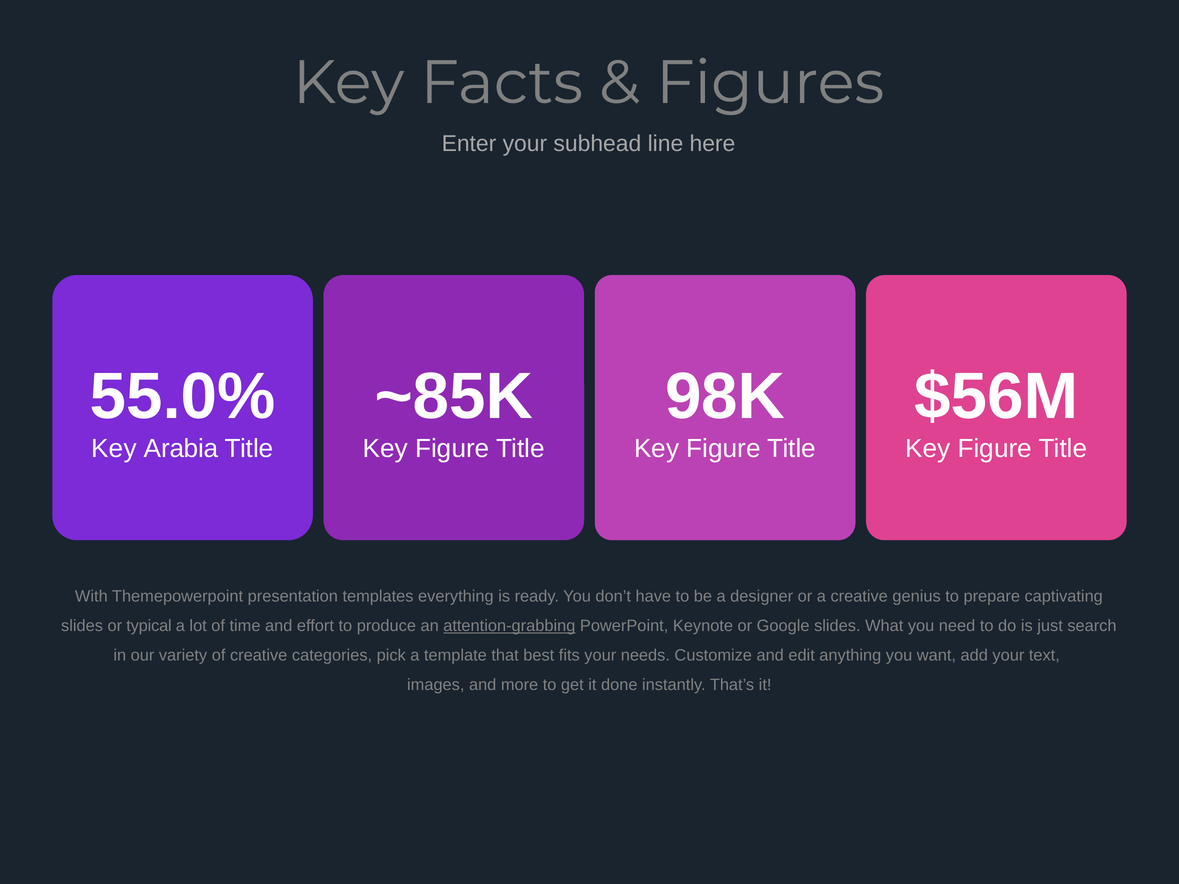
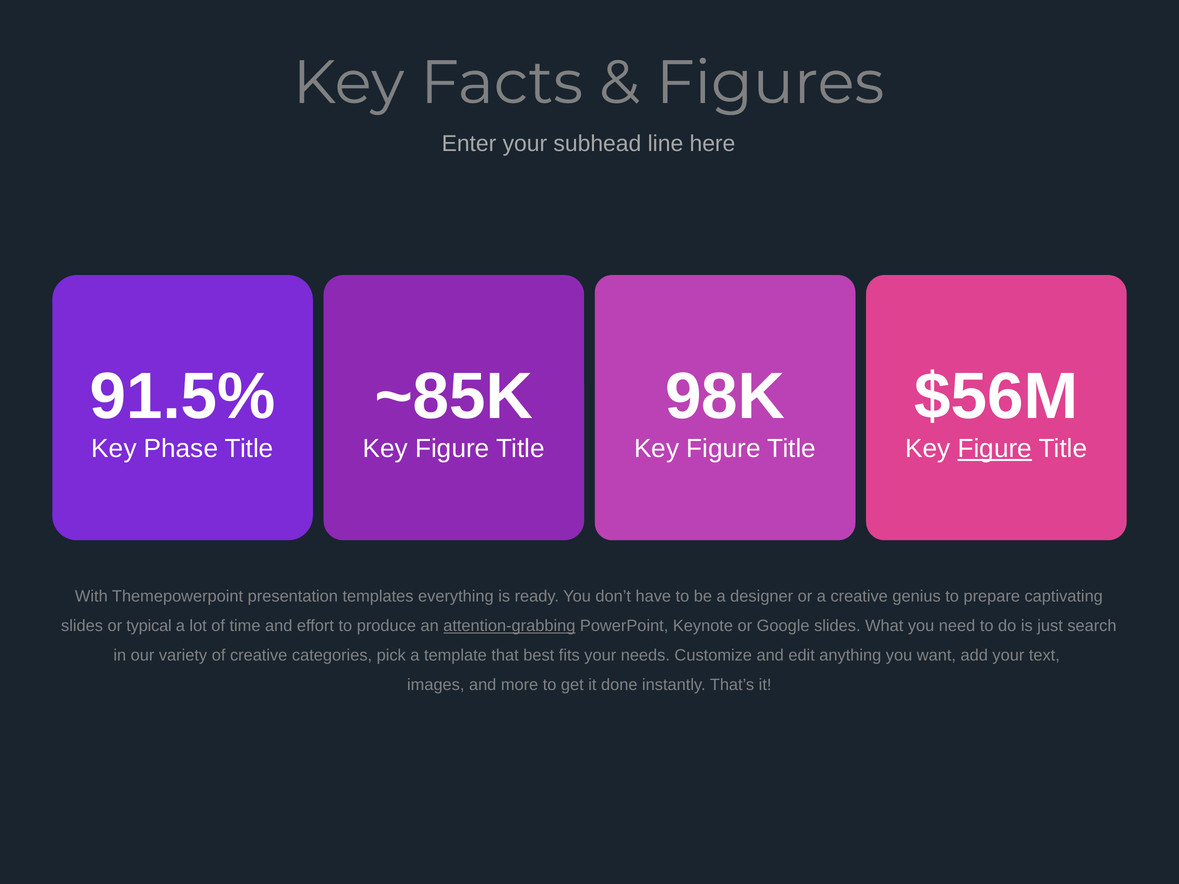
55.0%: 55.0% -> 91.5% (182, 397)
Arabia: Arabia -> Phase (181, 449)
Figure underline: none -> present (995, 449)
